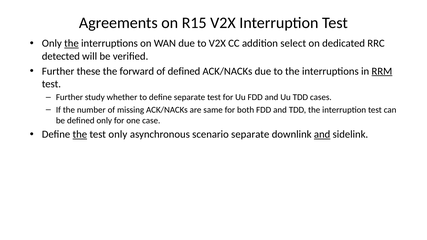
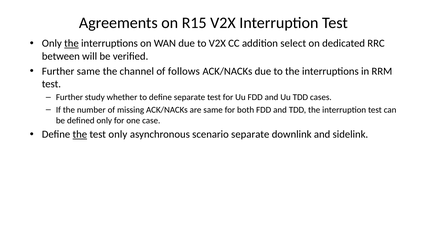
detected: detected -> between (61, 56)
Further these: these -> same (88, 71)
forward: forward -> channel (137, 71)
of defined: defined -> follows (184, 71)
RRM underline: present -> none (382, 71)
and underline: present -> none (322, 135)
